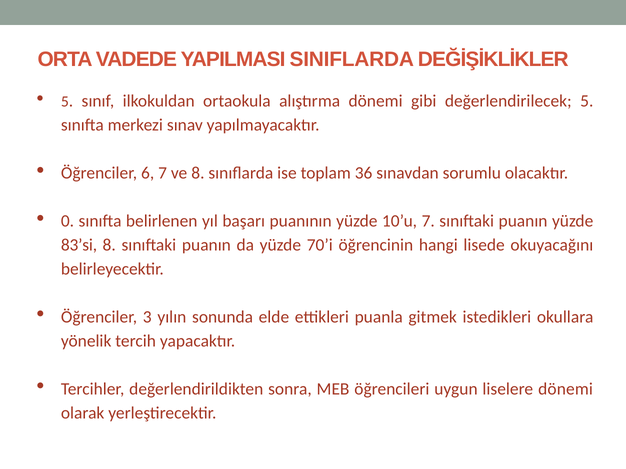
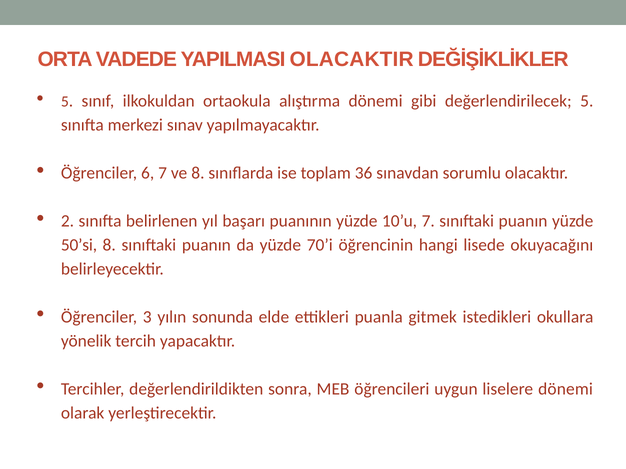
SINIFLARDA: SINIFLARDA -> OLACAKTIR (352, 59)
0: 0 -> 2 (68, 221)
83’si: 83’si -> 50’si (79, 245)
